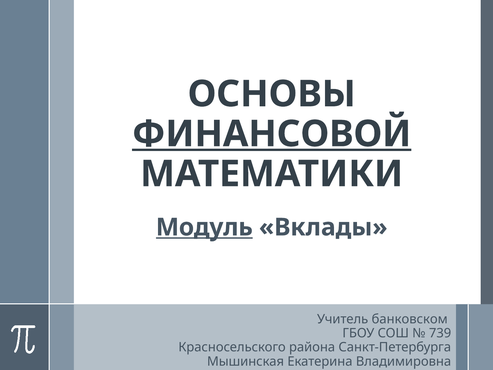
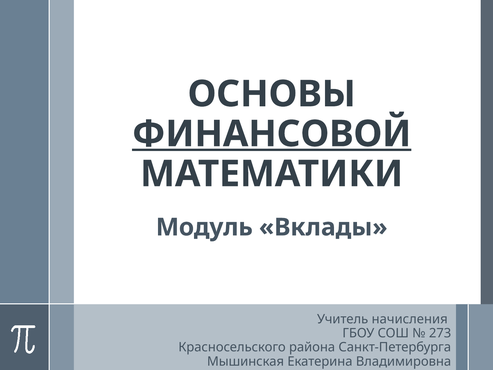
Модуль underline: present -> none (204, 227)
банковском: банковском -> начисления (410, 319)
739: 739 -> 273 (440, 333)
